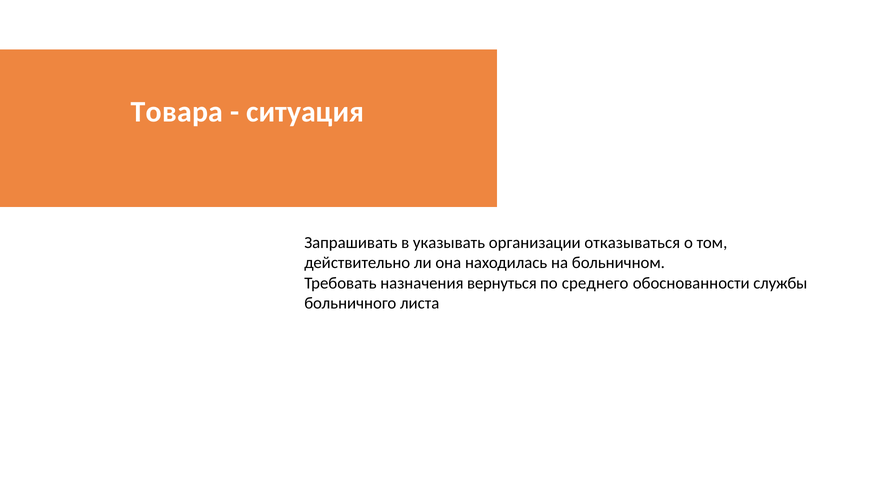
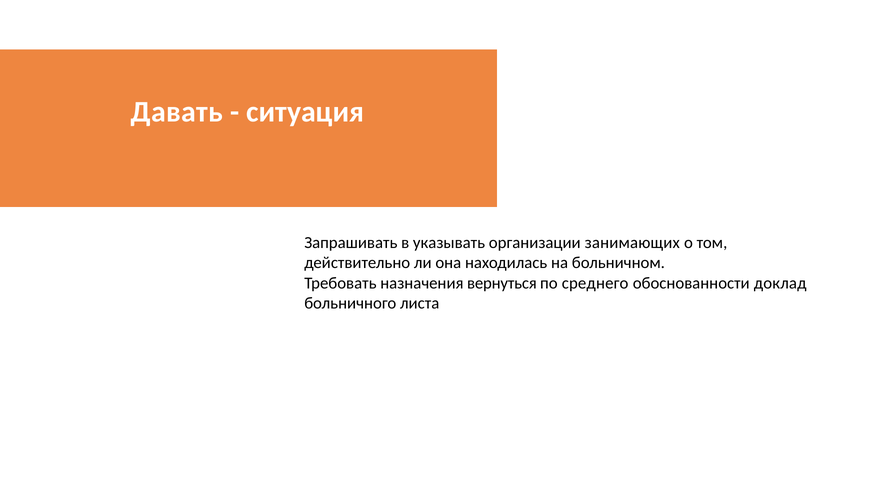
Товара: Товара -> Давать (177, 112)
отказываться: отказываться -> занимающих (632, 242)
службы: службы -> доклад (780, 283)
